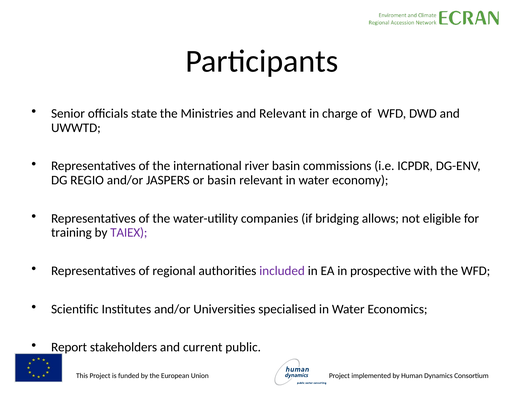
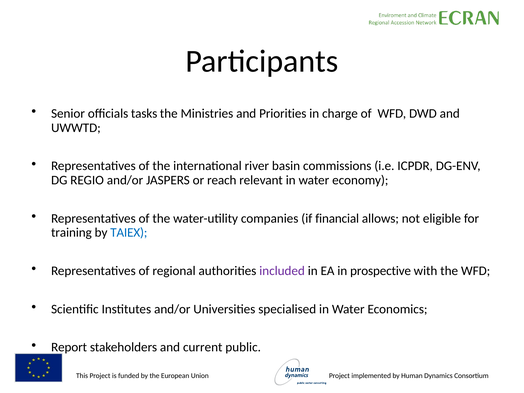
state: state -> tasks (144, 114)
and Relevant: Relevant -> Priorities (283, 114)
or basin: basin -> reach (222, 180)
bridging: bridging -> financial (337, 218)
TAIEX colour: purple -> blue (129, 233)
